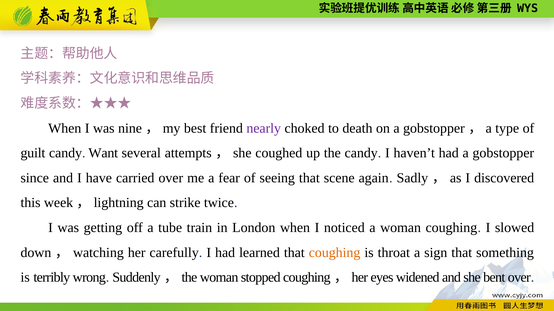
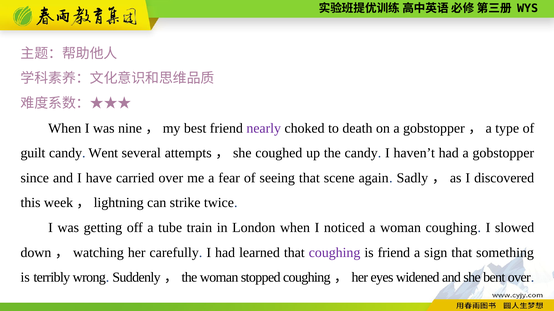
Want: Want -> Went (103, 153)
coughing colour: orange -> purple (335, 253)
is throat: throat -> friend (394, 253)
